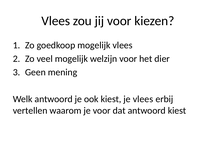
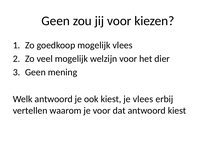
Vlees: Vlees -> Geen (56, 21)
